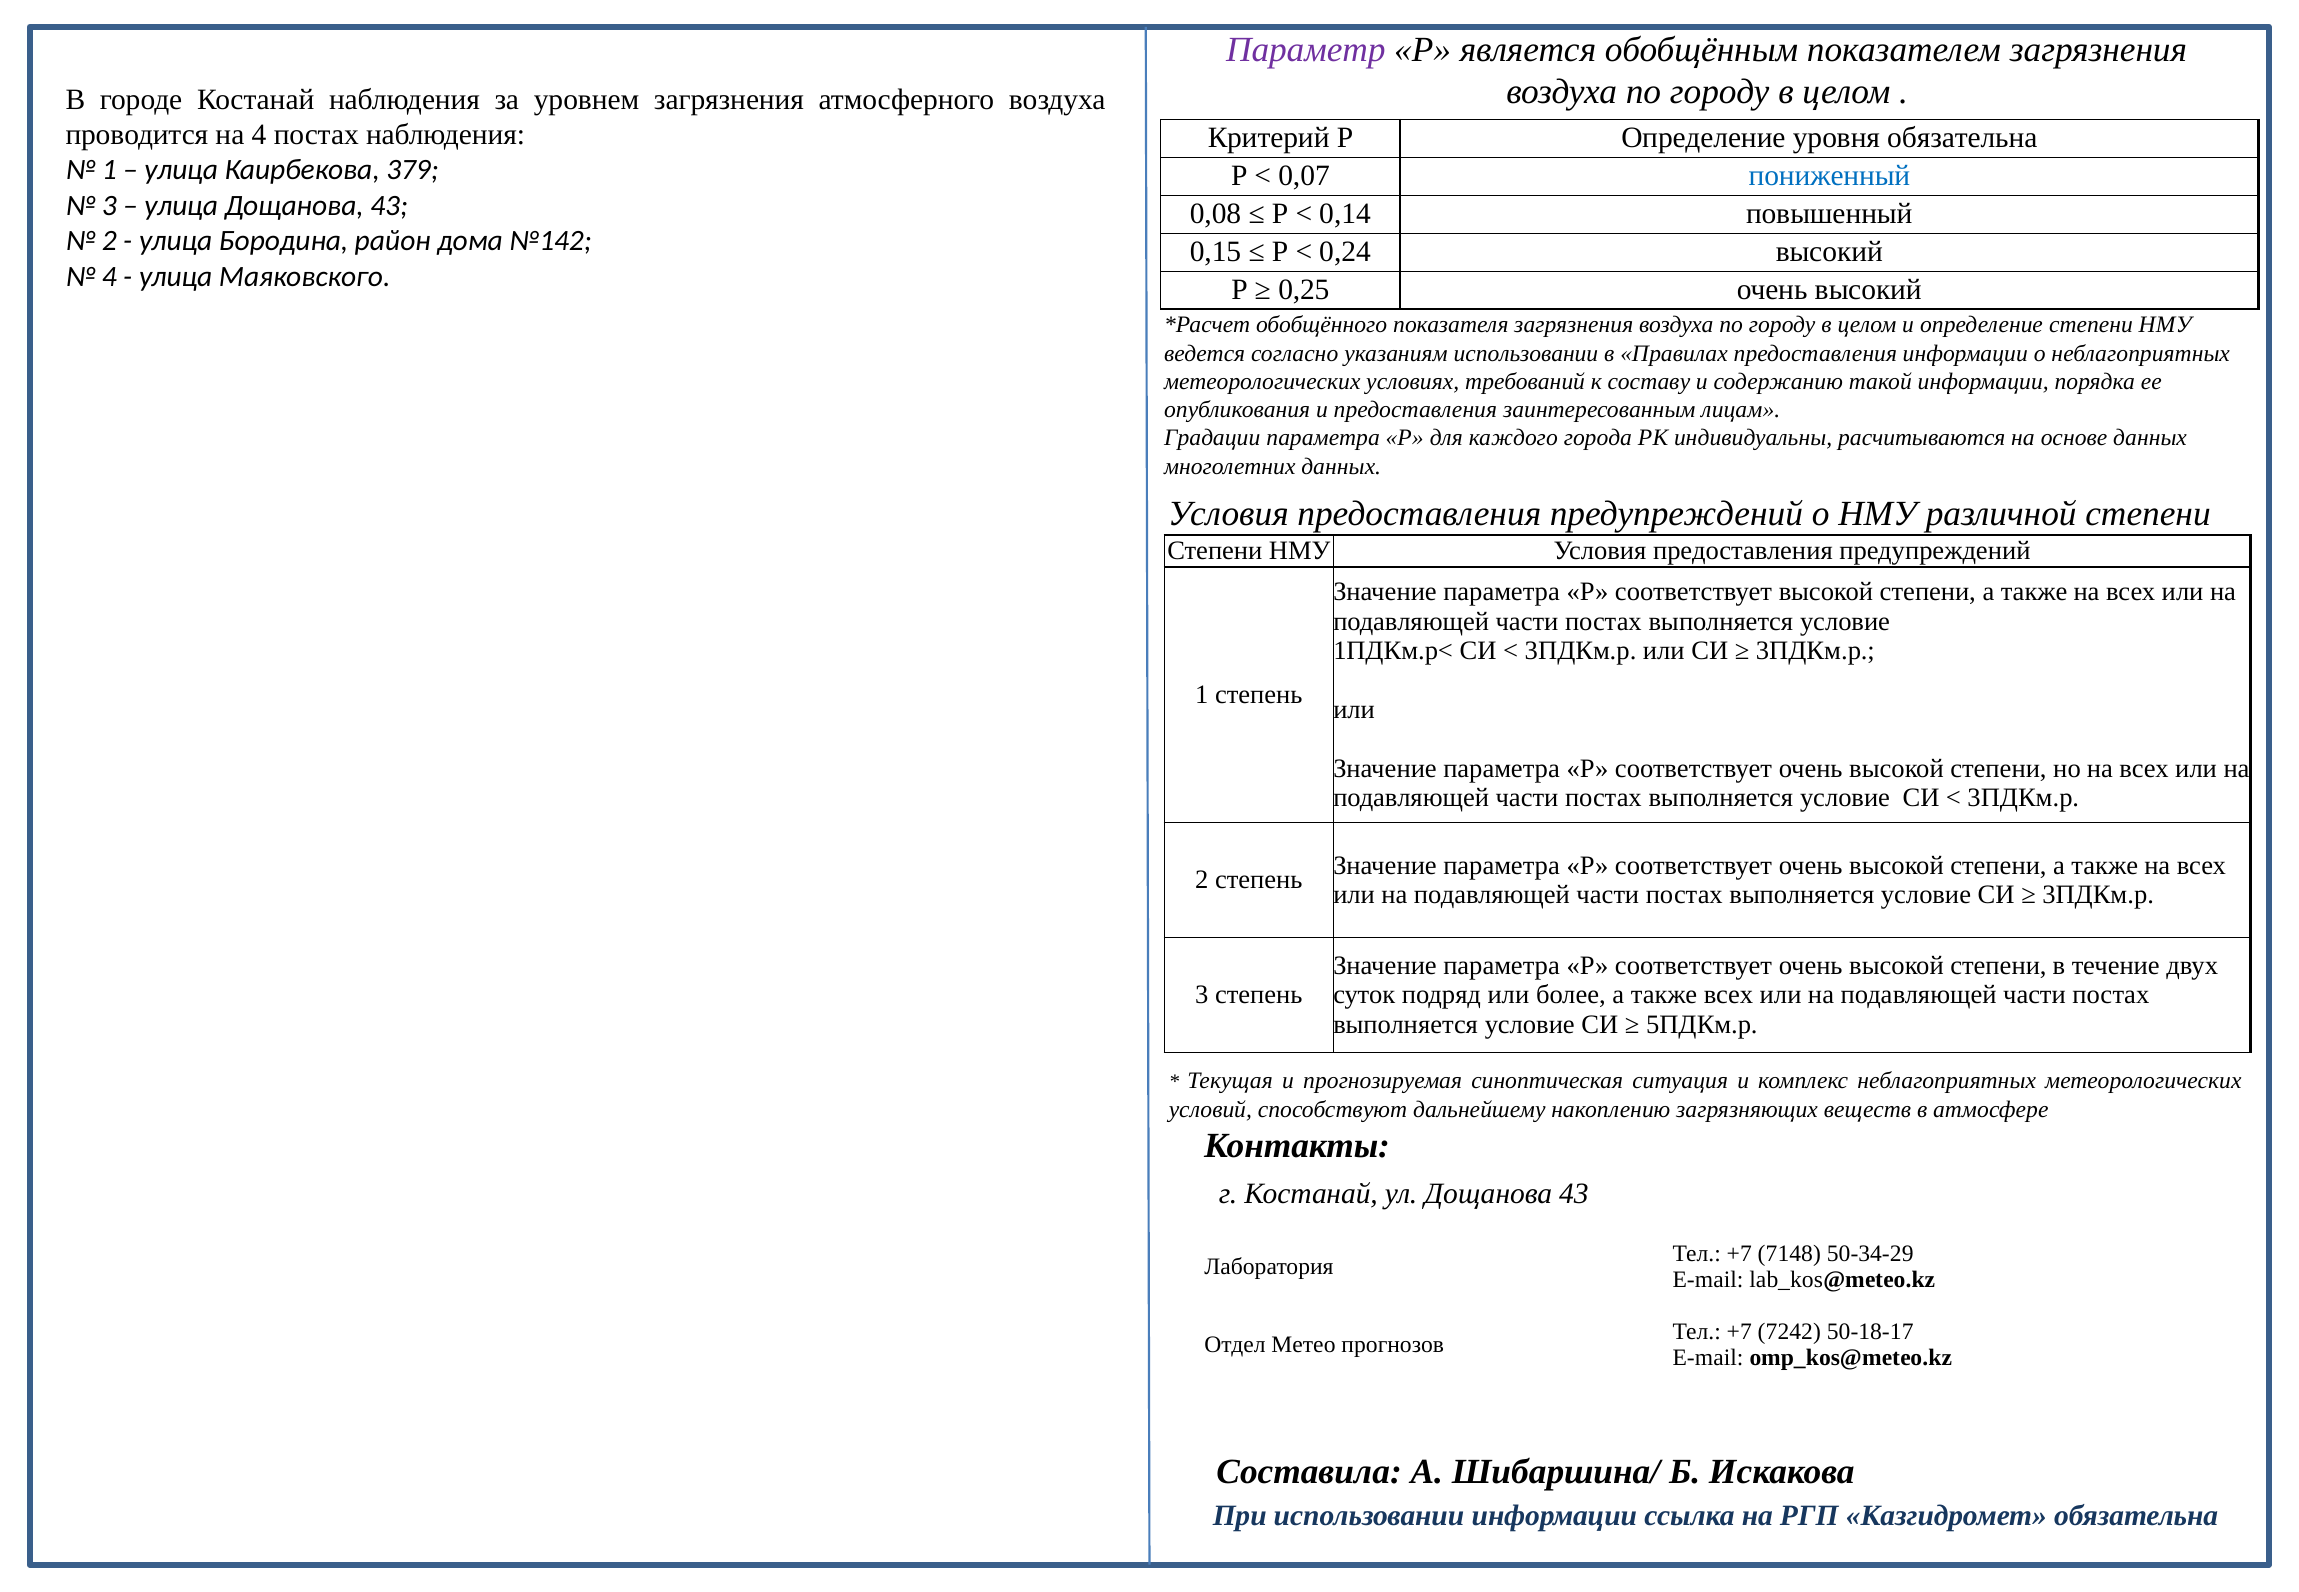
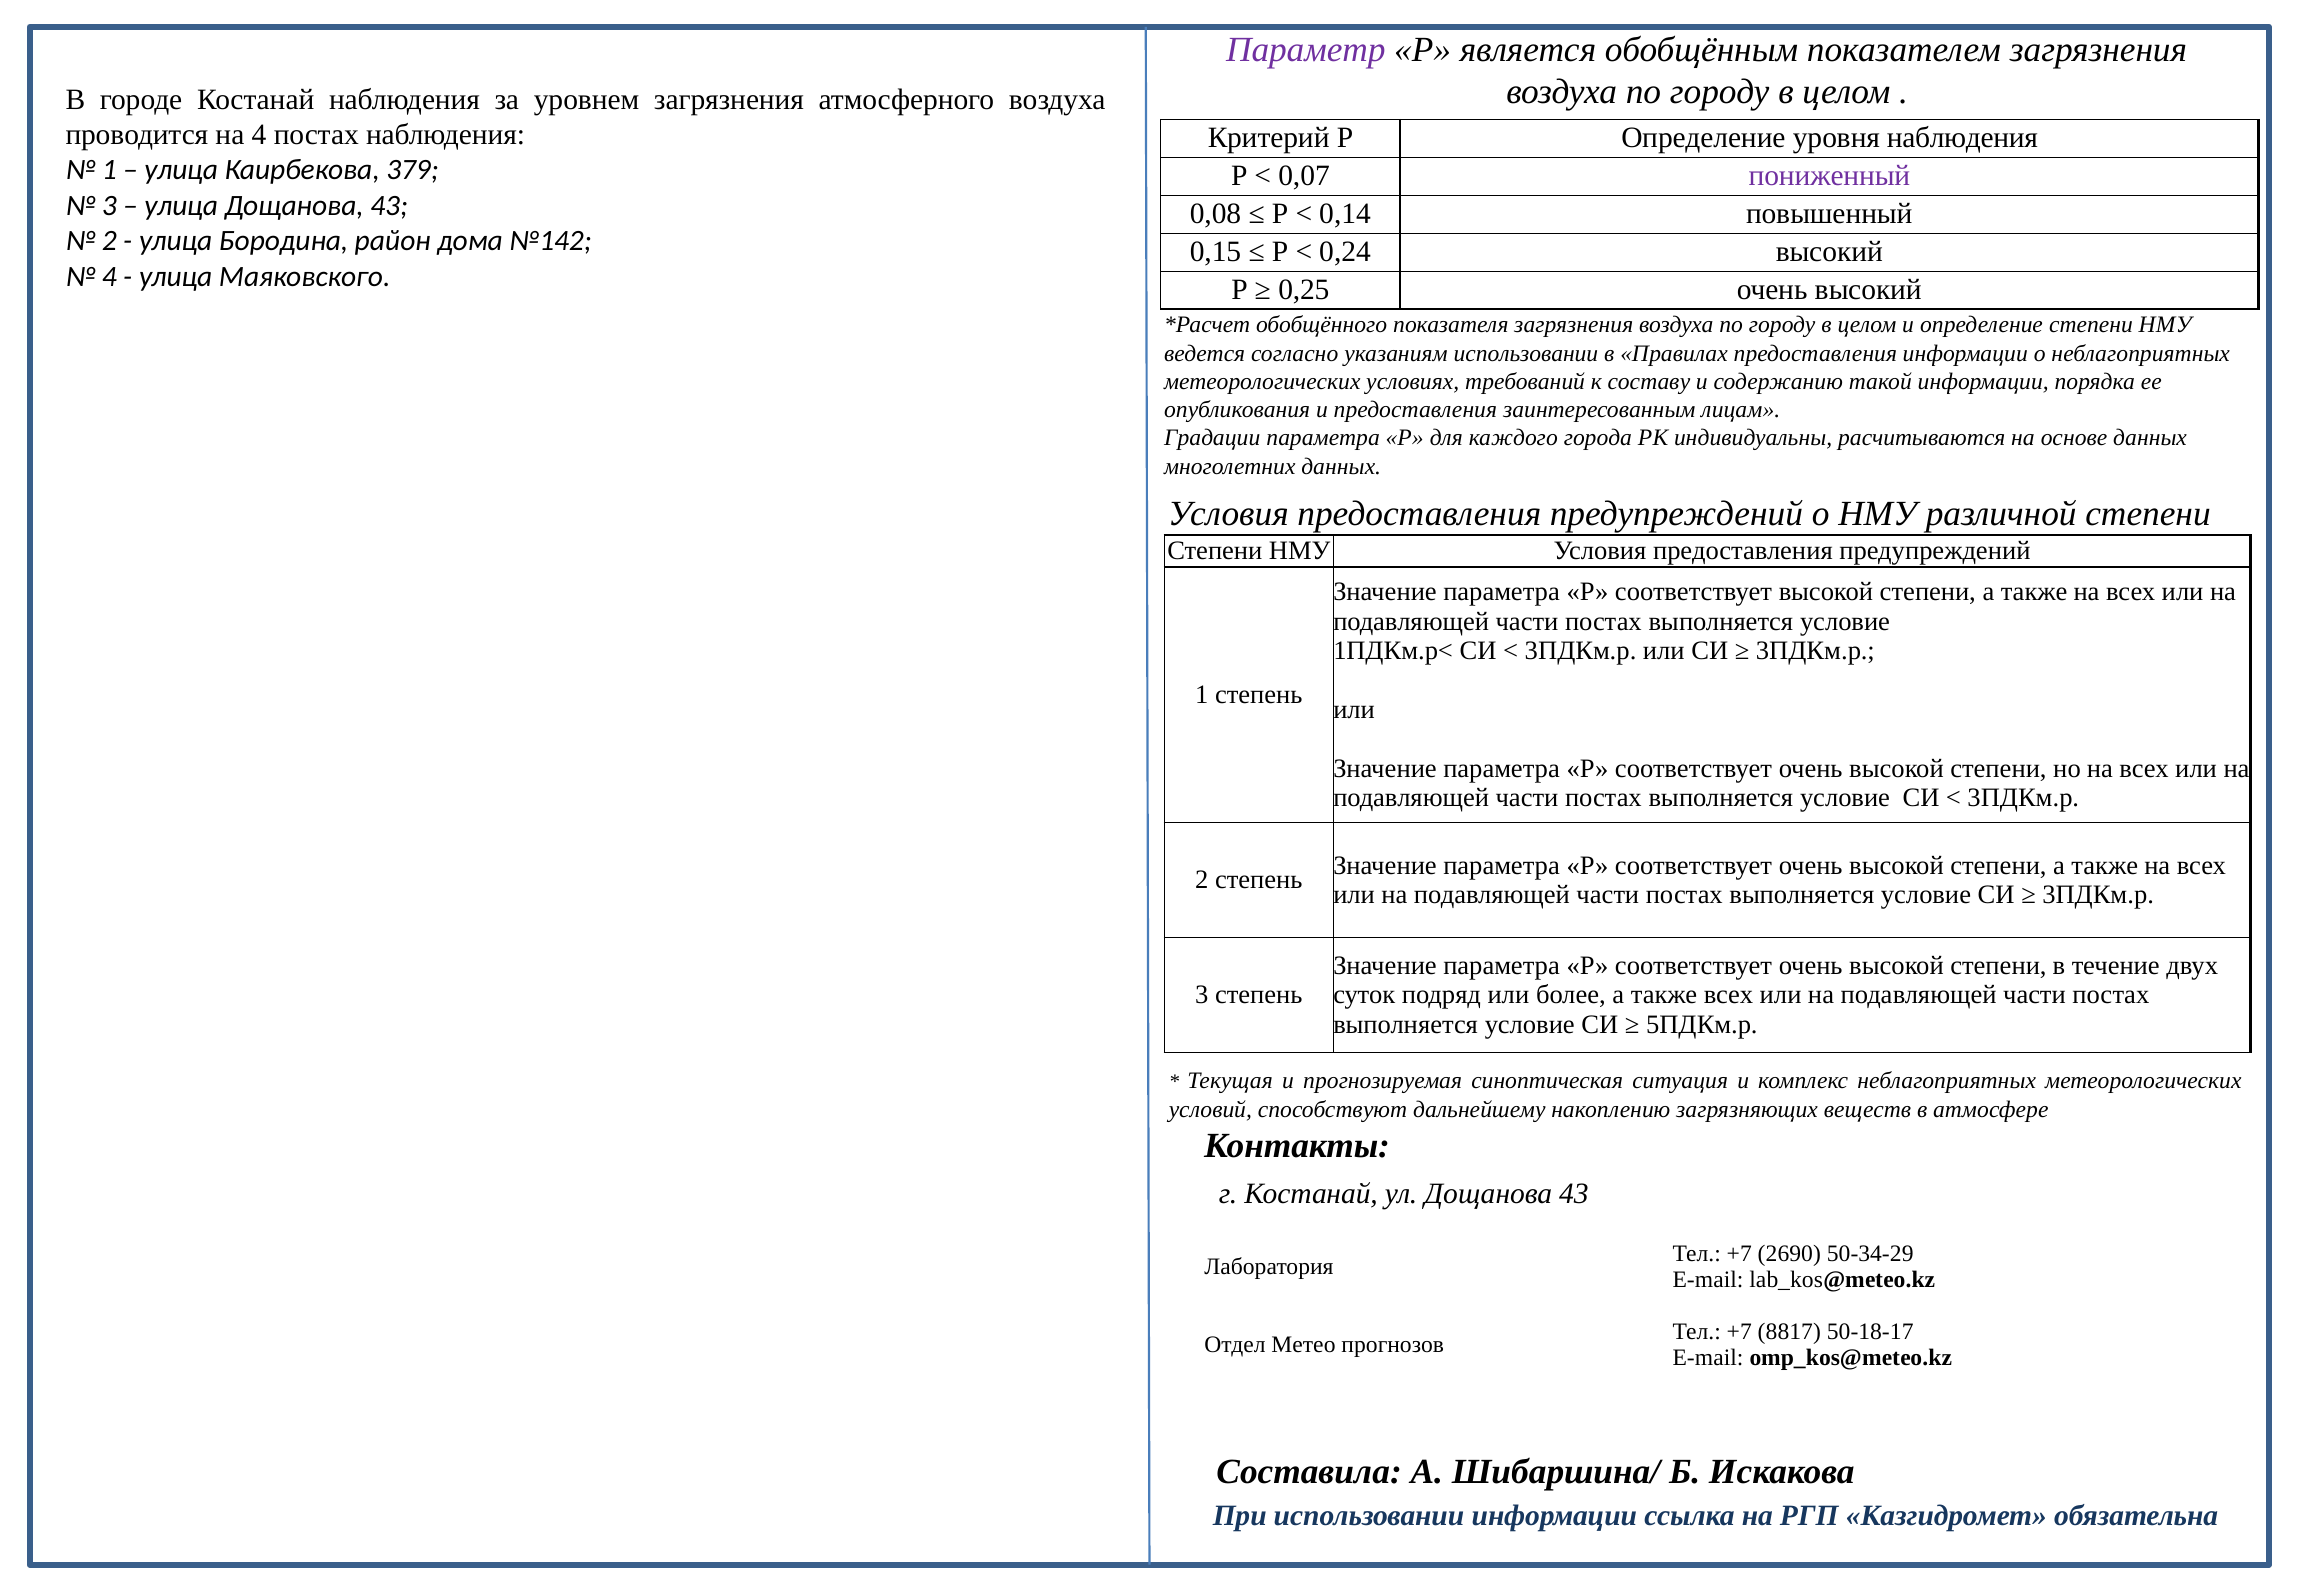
уровня обязательна: обязательна -> наблюдения (1962, 138)
пониженный colour: blue -> purple (1829, 176)
7148: 7148 -> 2690 (1789, 1253)
7242: 7242 -> 8817 (1789, 1331)
